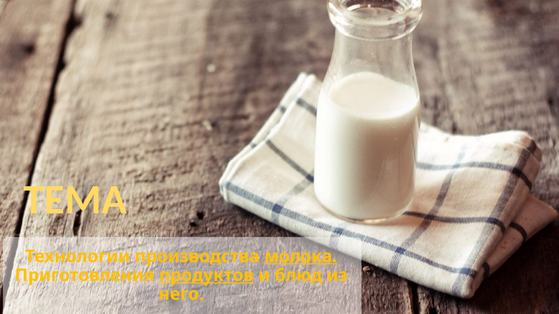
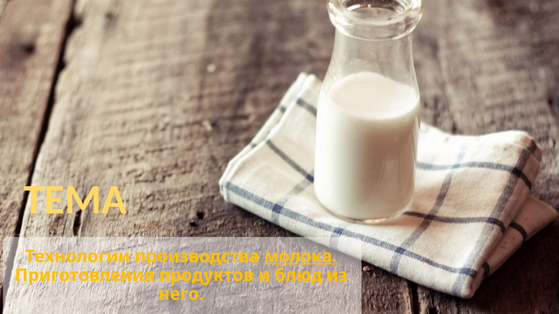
продуктов underline: present -> none (206, 276)
